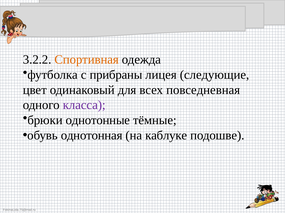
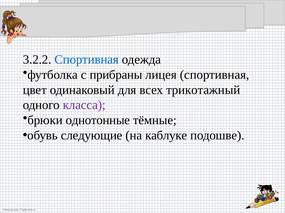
Спортивная colour: orange -> blue (87, 60)
лицея следующие: следующие -> спортивная (215, 75)
повседневная: повседневная -> трикотажный (203, 90)
однотонная: однотонная -> следующие (92, 136)
